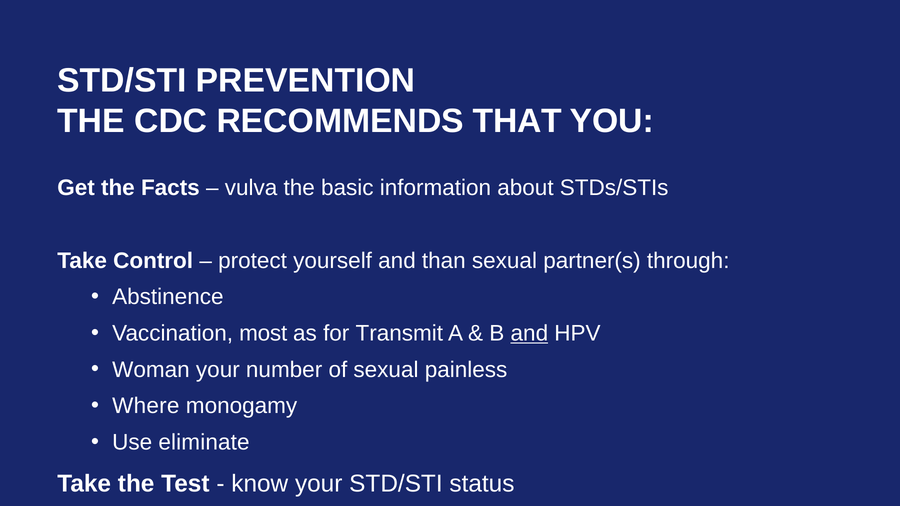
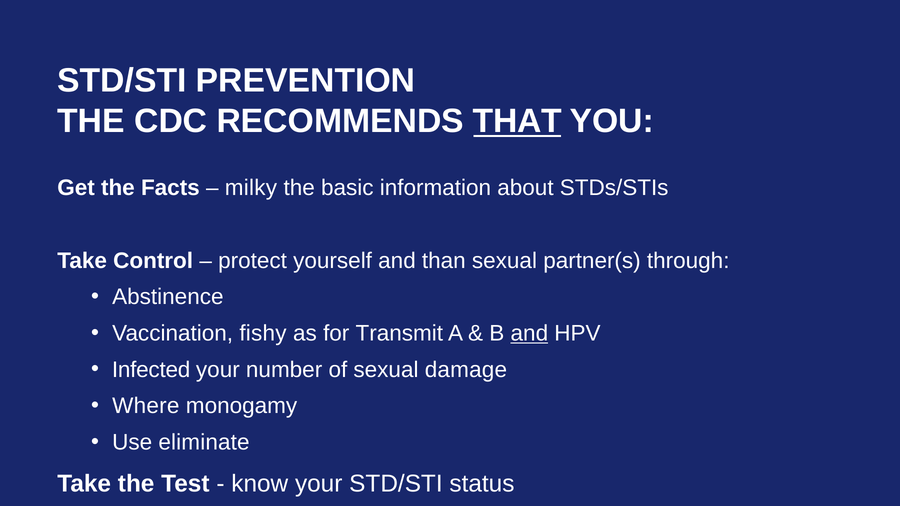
THAT underline: none -> present (517, 121)
vulva: vulva -> milky (251, 188)
most: most -> fishy (263, 333)
Woman: Woman -> Infected (151, 370)
painless: painless -> damage (466, 370)
